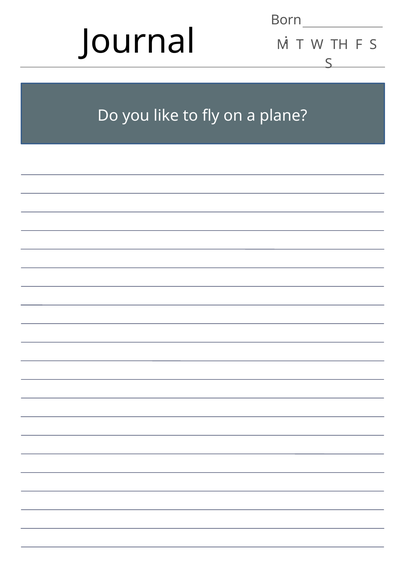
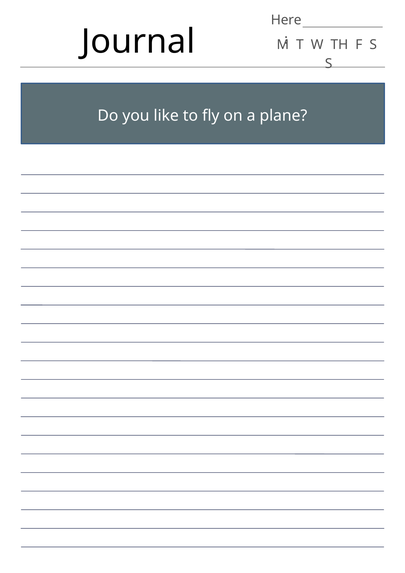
Born: Born -> Here (286, 20)
